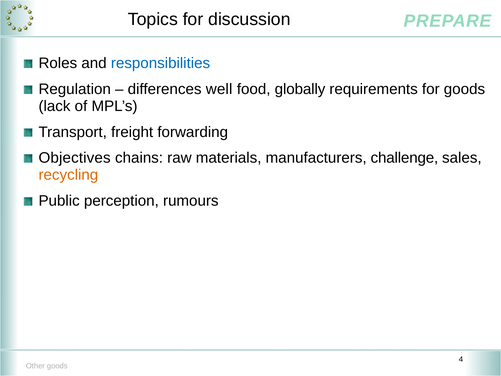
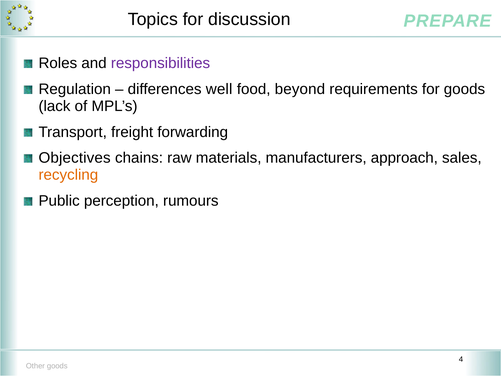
responsibilities colour: blue -> purple (161, 63)
globally: globally -> beyond (300, 89)
challenge: challenge -> approach (404, 158)
